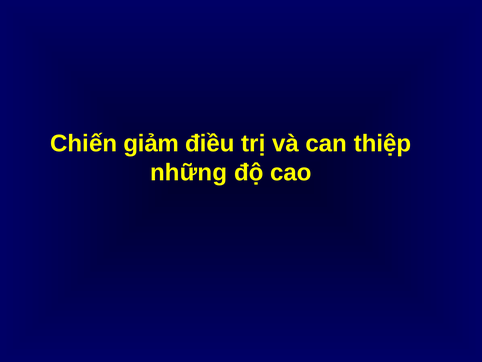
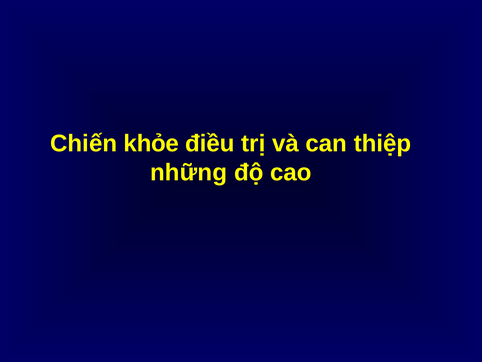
giảm: giảm -> khỏe (151, 143)
